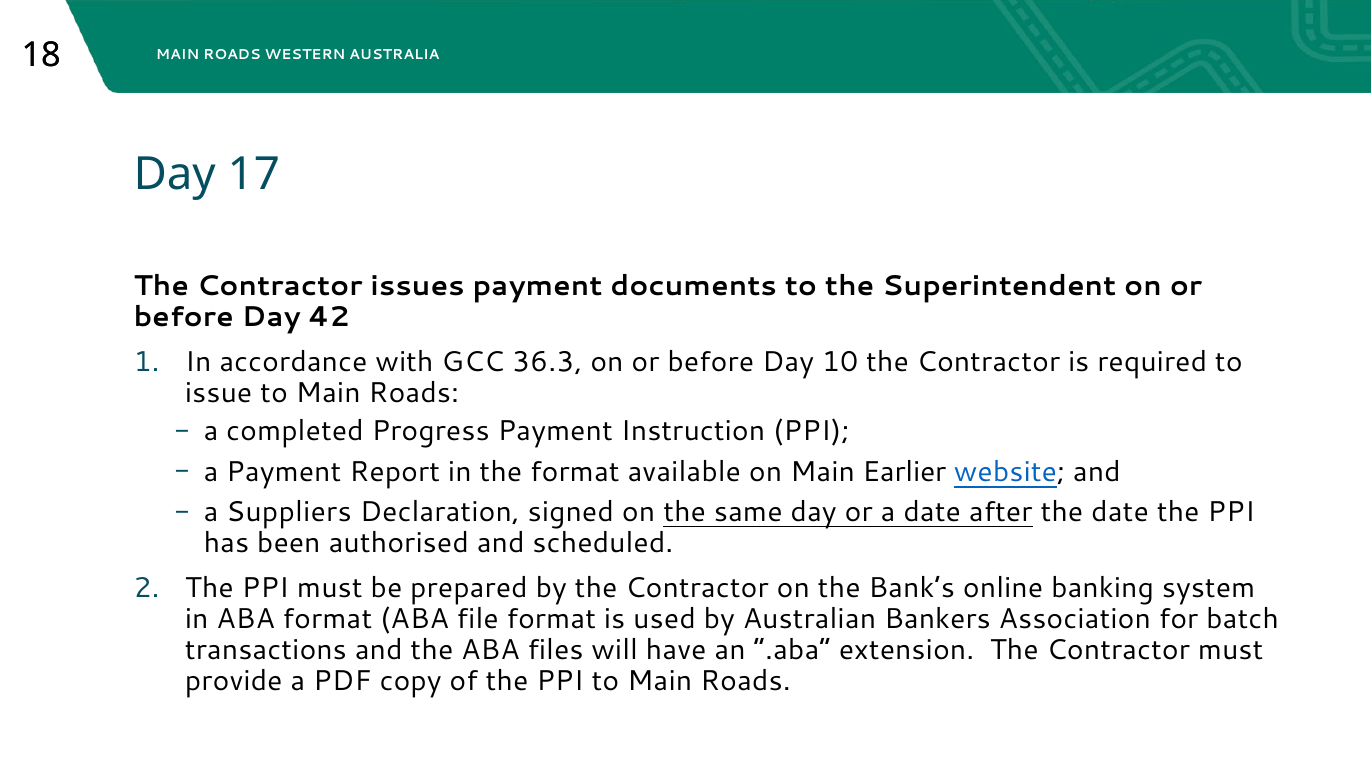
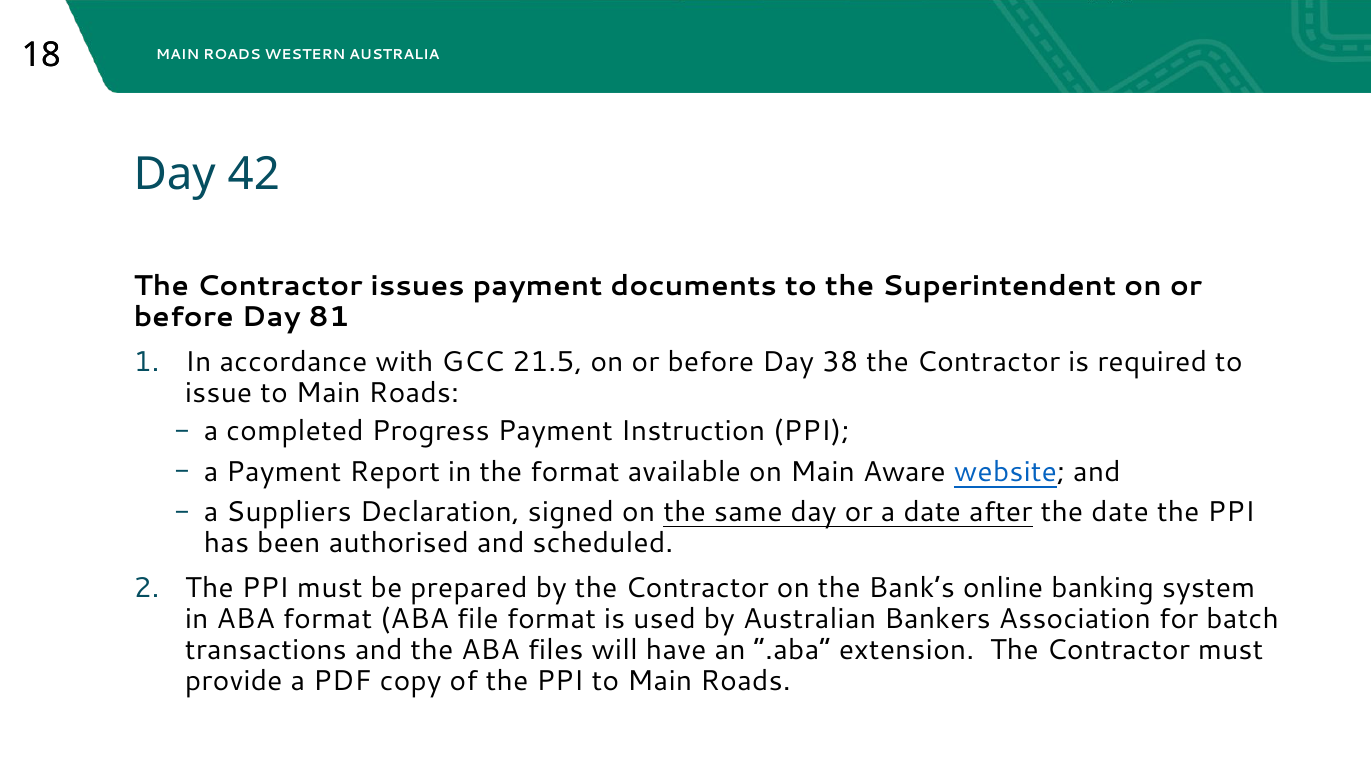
17: 17 -> 42 (254, 175)
42: 42 -> 81 (329, 317)
36.3: 36.3 -> 21.5 (547, 362)
10: 10 -> 38 (840, 362)
Earlier: Earlier -> Aware (904, 473)
